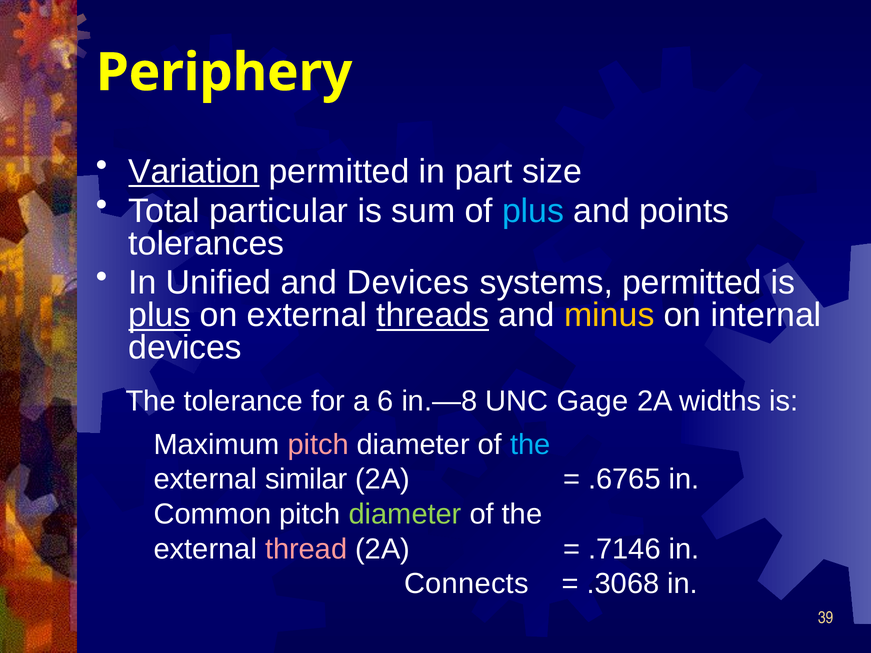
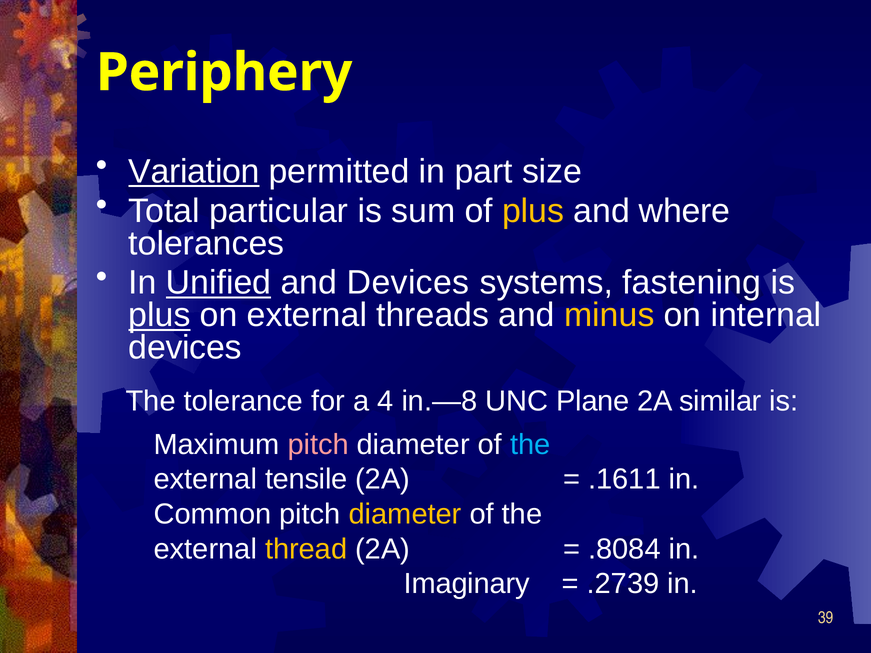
plus colour: light blue -> yellow (533, 211)
points: points -> where (684, 211)
Unified underline: none -> present (219, 283)
systems permitted: permitted -> fastening (692, 283)
threads underline: present -> none (433, 315)
6: 6 -> 4 (385, 401)
Gage: Gage -> Plane (593, 401)
widths: widths -> similar (720, 401)
similar: similar -> tensile (306, 480)
.6765: .6765 -> .1611 (624, 480)
diameter colour: light green -> yellow (405, 514)
thread colour: pink -> yellow (306, 549)
.7146: .7146 -> .8084 (624, 549)
Connects: Connects -> Imaginary (467, 584)
.3068: .3068 -> .2739 (623, 584)
